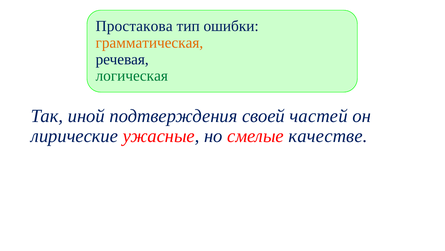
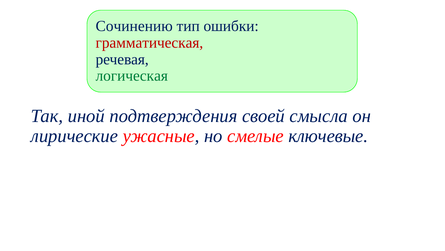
Простакова: Простакова -> Сочинению (134, 26)
грамматическая colour: orange -> red (149, 43)
частей: частей -> смысла (319, 116)
качестве: качестве -> ключевые (328, 136)
